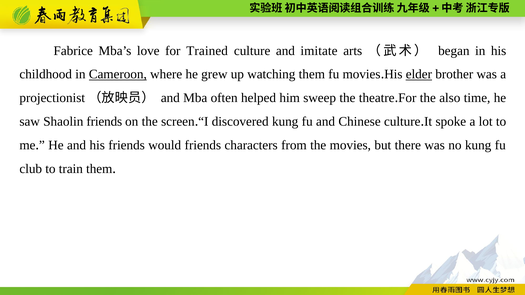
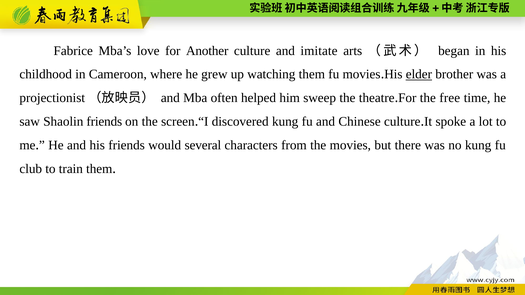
Trained: Trained -> Another (207, 51)
Cameroon underline: present -> none (118, 74)
also: also -> free (450, 98)
would friends: friends -> several (203, 145)
